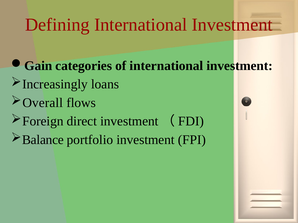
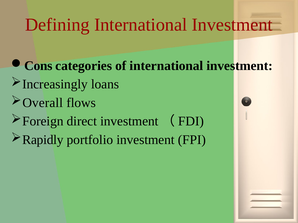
Gain: Gain -> Cons (38, 66)
Balance: Balance -> Rapidly (43, 140)
